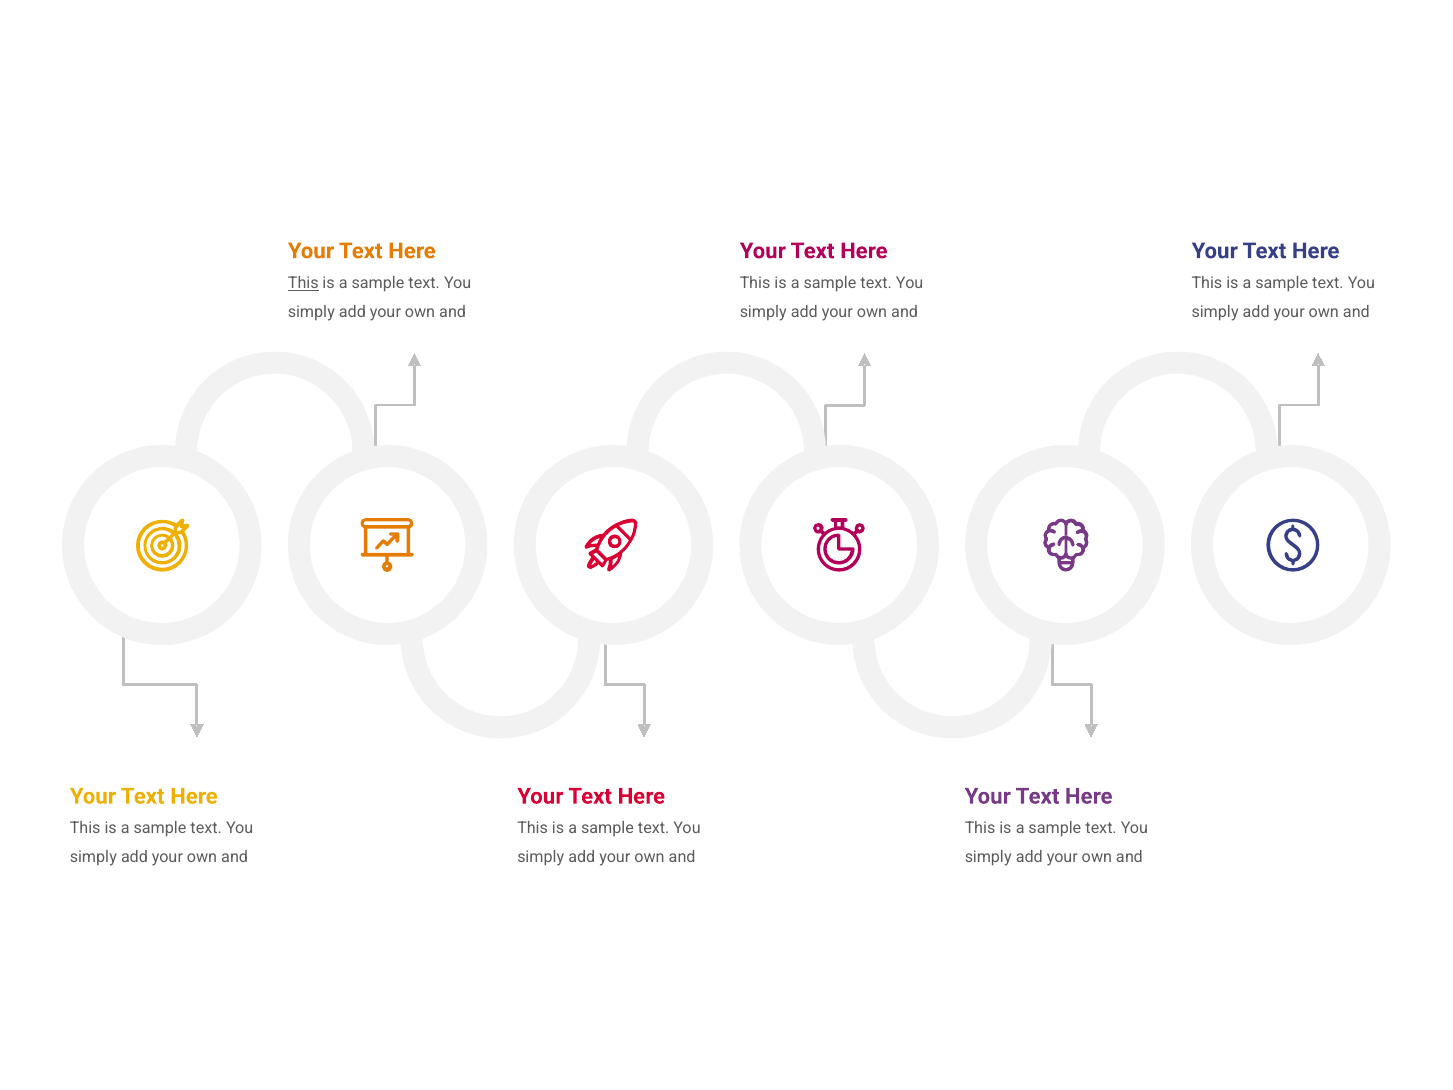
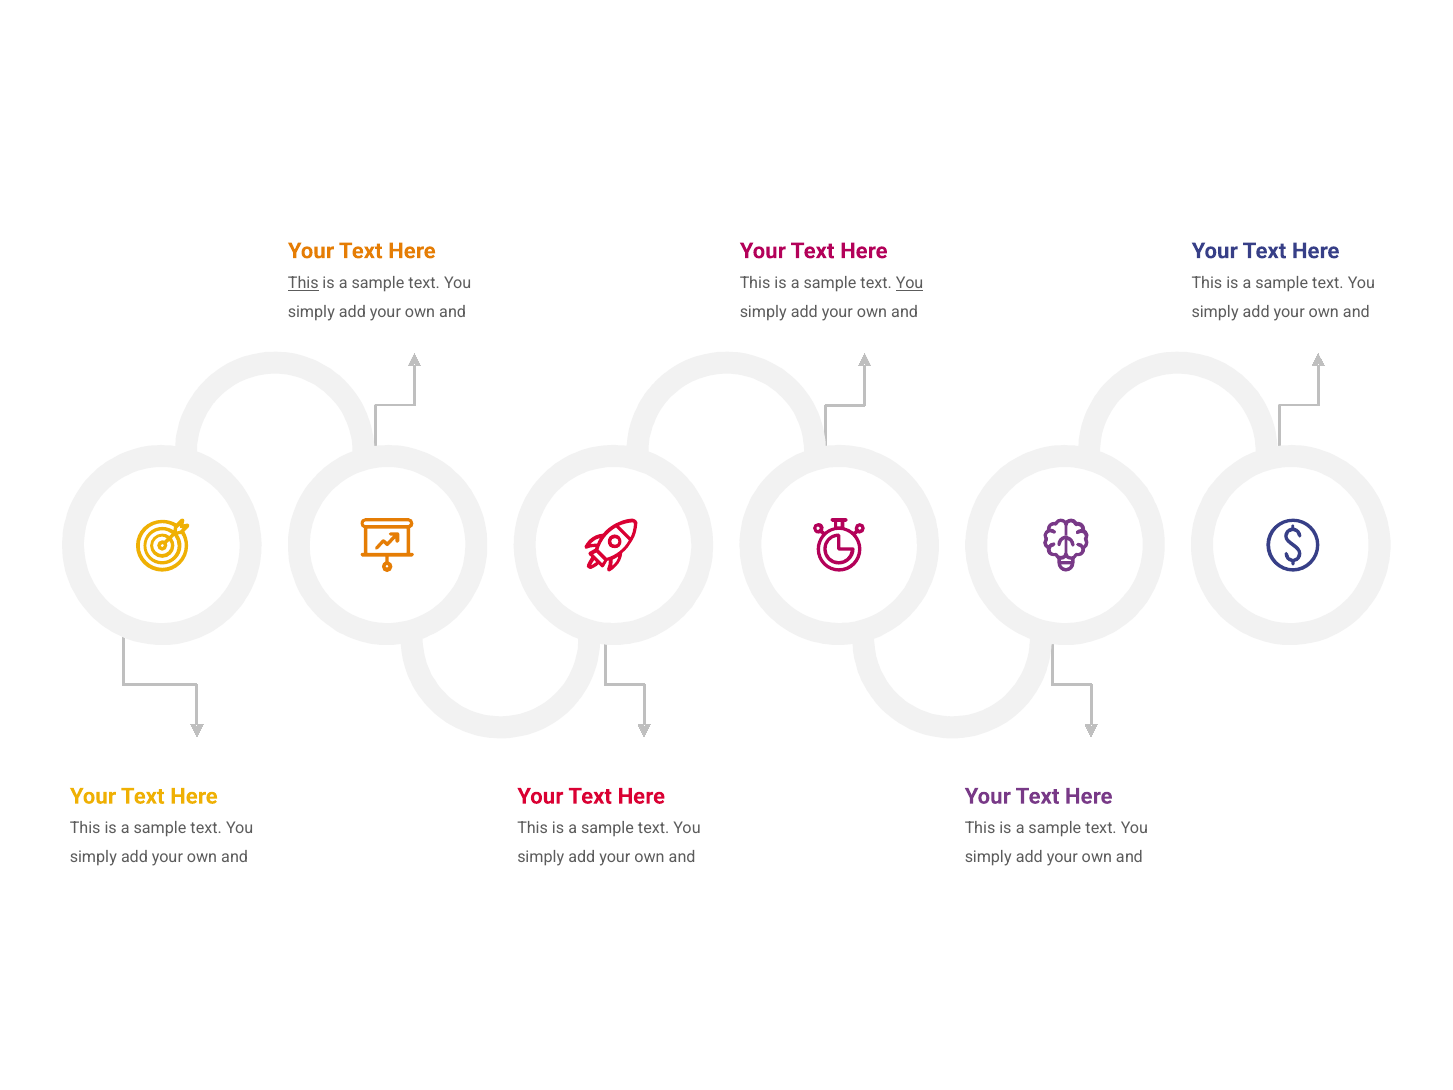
You underline: none -> present (910, 283)
